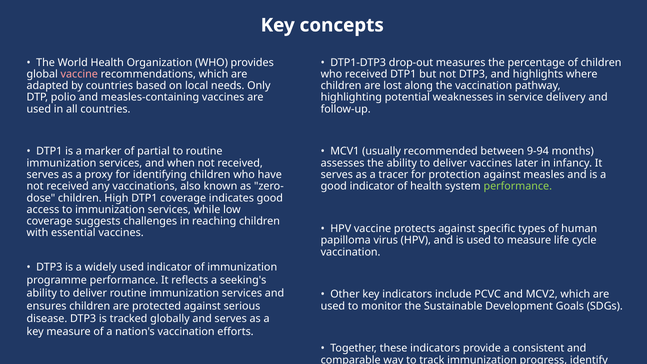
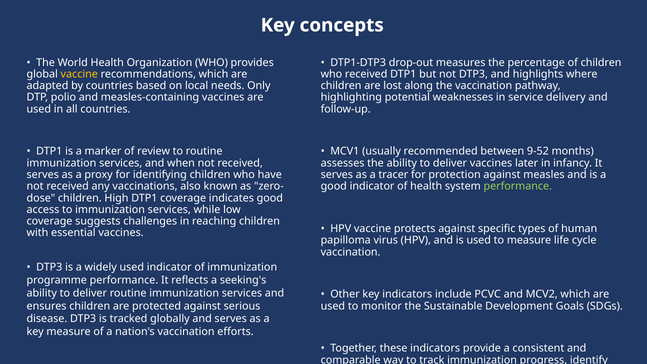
vaccine colour: pink -> yellow (79, 74)
partial: partial -> review (154, 151)
9-94: 9-94 -> 9-52 (538, 151)
